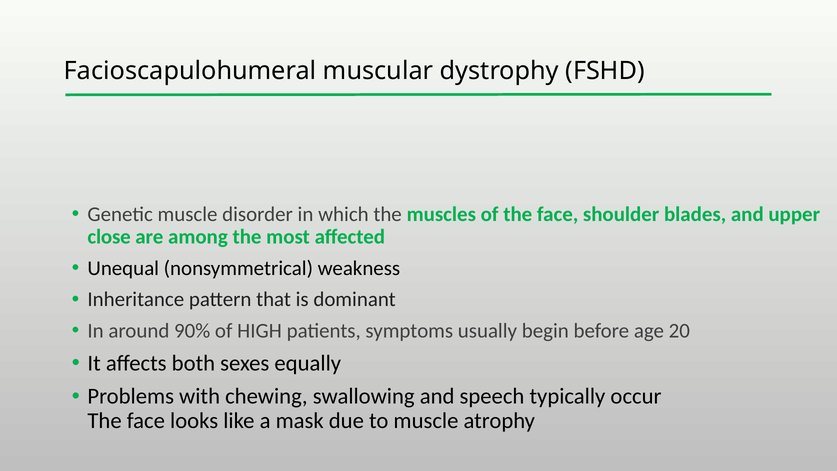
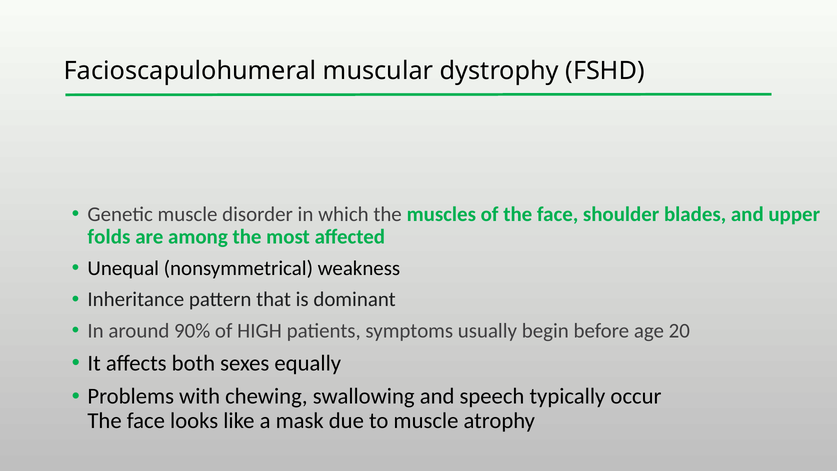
close: close -> folds (109, 237)
